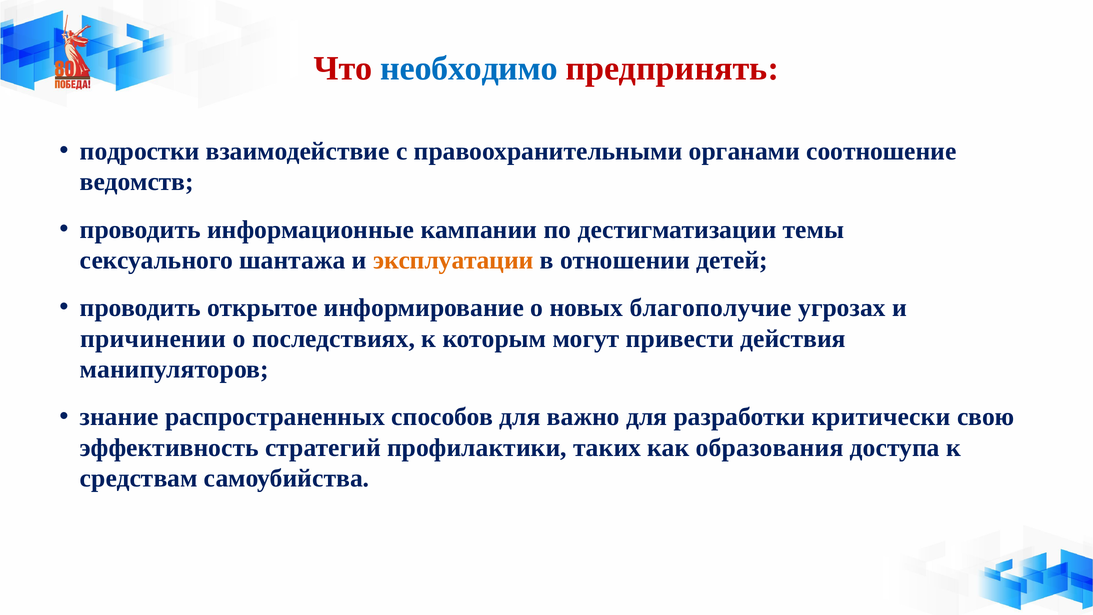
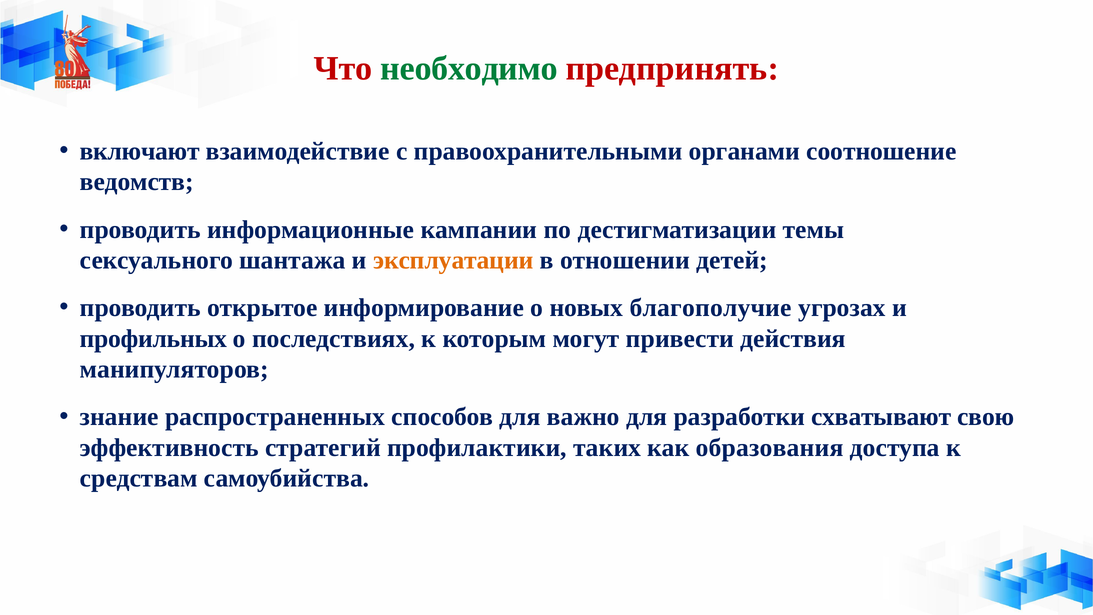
необходимо colour: blue -> green (469, 68)
подростки: подростки -> включают (140, 151)
причинении: причинении -> профильных (153, 339)
критически: критически -> схватывают (881, 417)
